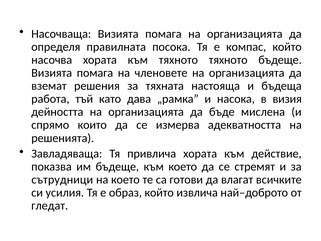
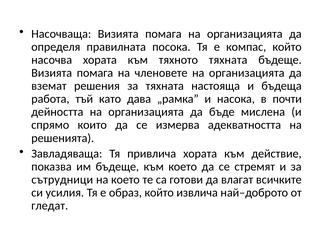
тяхното тяхното: тяхното -> тяхната (228, 60)
визия: визия -> почти (287, 99)
